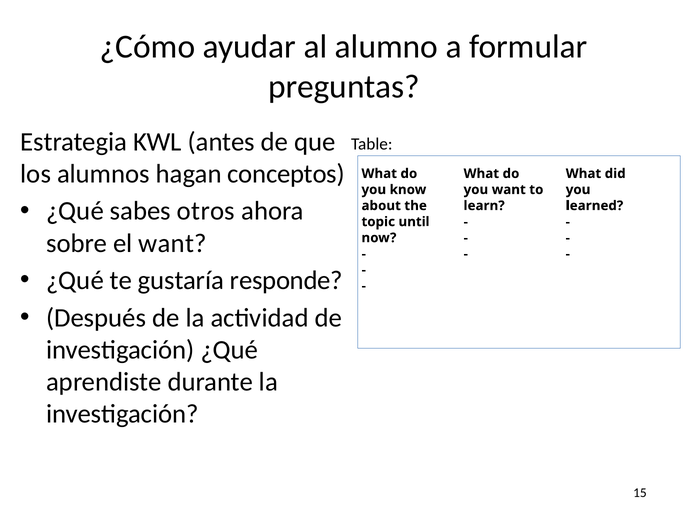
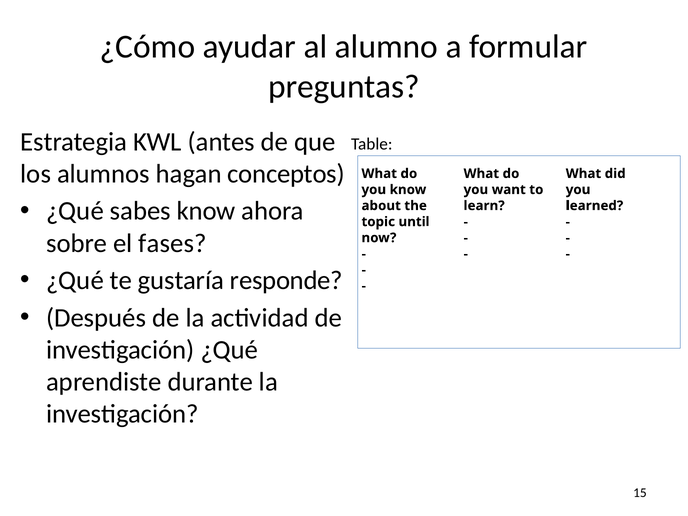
sabes otros: otros -> know (206, 211)
el want: want -> fases (173, 243)
